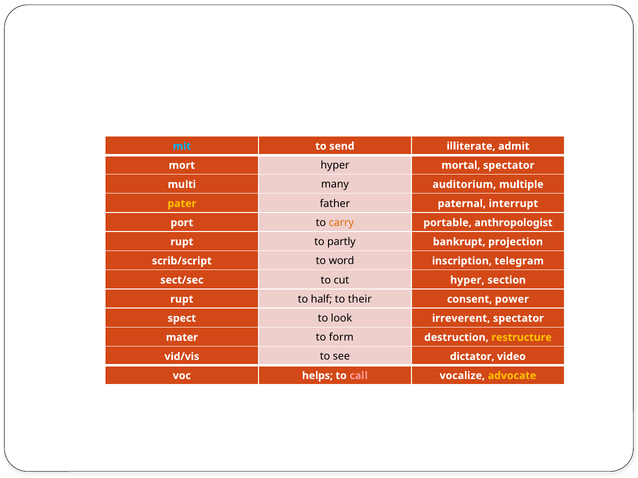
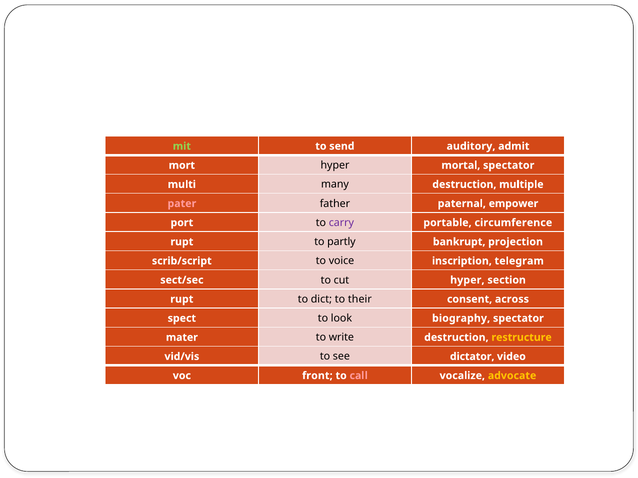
mit colour: light blue -> light green (182, 146)
illiterate: illiterate -> auditory (471, 146)
many auditorium: auditorium -> destruction (464, 185)
pater colour: yellow -> pink (182, 204)
interrupt: interrupt -> empower (513, 204)
carry colour: orange -> purple (341, 223)
anthropologist: anthropologist -> circumference (513, 223)
word: word -> voice (341, 261)
half: half -> dict (321, 299)
power: power -> across (512, 299)
irreverent: irreverent -> biography (461, 319)
form: form -> write (341, 338)
helps: helps -> front (317, 376)
